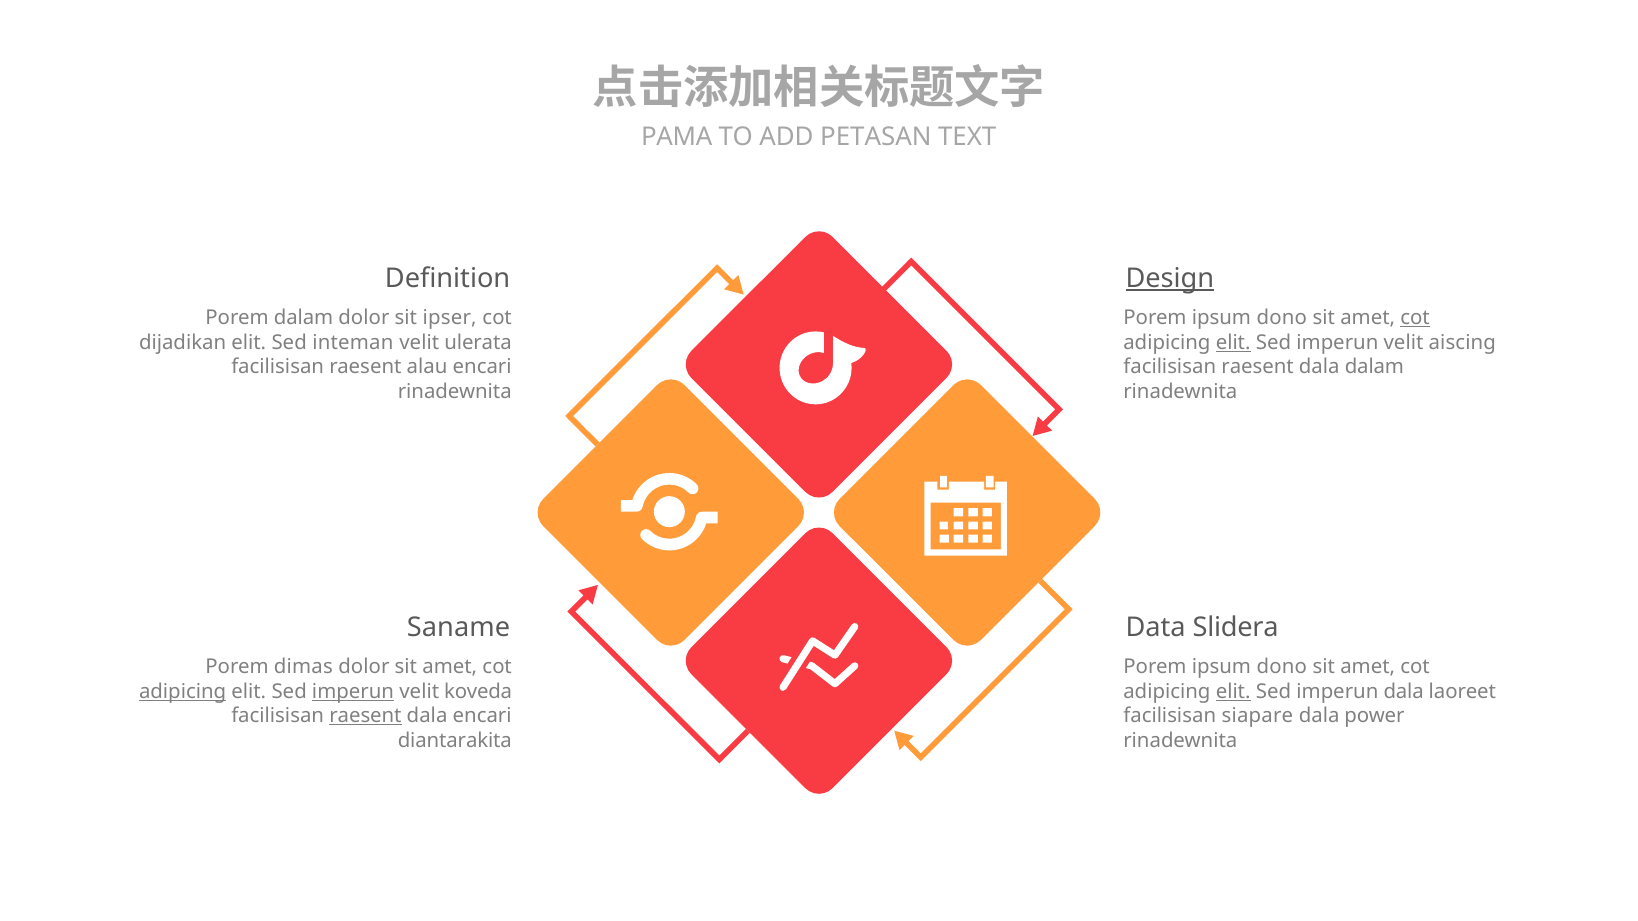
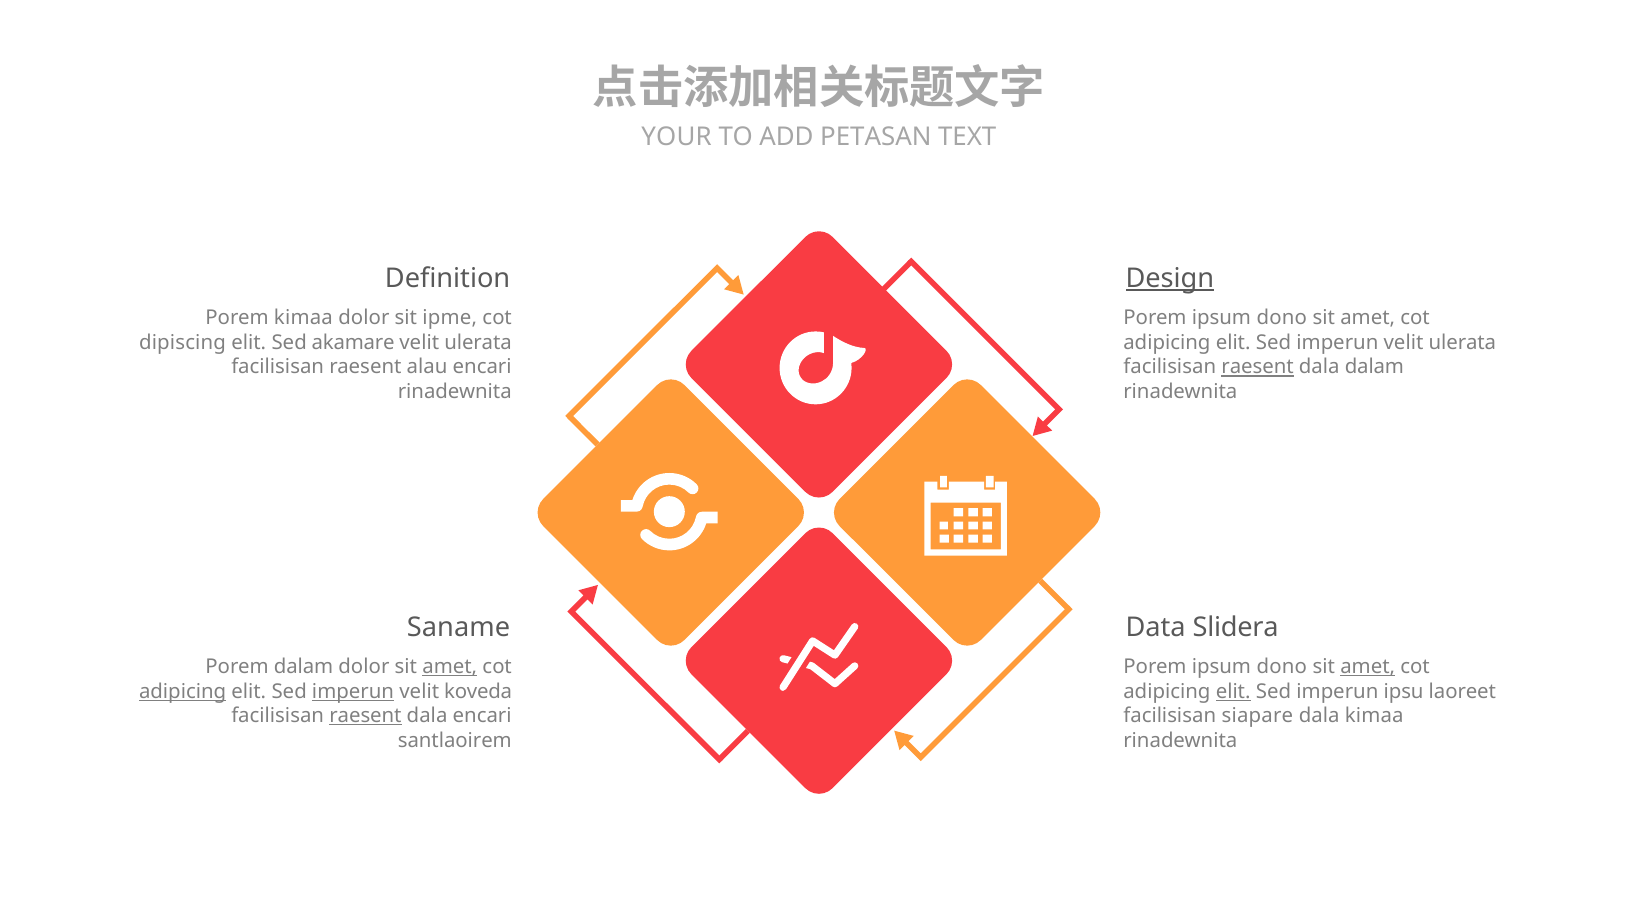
PAMA: PAMA -> YOUR (677, 137)
Porem dalam: dalam -> kimaa (303, 318)
ipser: ipser -> ipme (450, 318)
cot underline: present -> none (1415, 318)
dijadikan: dijadikan -> dipiscing (183, 343)
inteman: inteman -> akamare (353, 343)
elit underline: present -> none (1233, 343)
imperun velit aiscing: aiscing -> ulerata (1462, 343)
raesent underline: none -> present (1258, 367)
Porem dimas: dimas -> dalam (304, 667)
amet underline: none -> present (450, 667)
amet underline: none -> present (1368, 667)
imperun dala: dala -> ipsu (1404, 692)
dala power: power -> kimaa (1374, 716)
diantarakita: diantarakita -> santlaoirem (455, 741)
